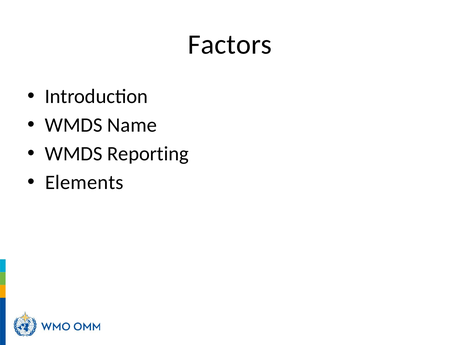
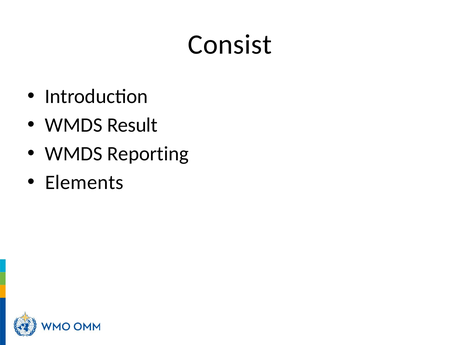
Factors: Factors -> Consist (230, 45)
Name: Name -> Result (132, 125)
